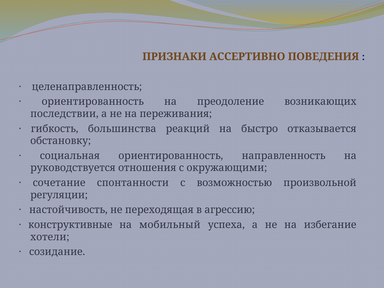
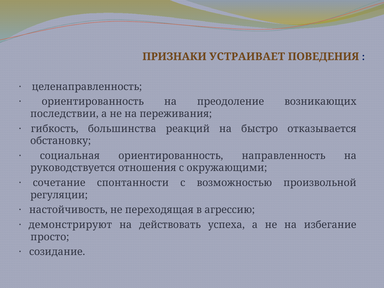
АССЕРТИВНО: АССЕРТИВНО -> УСТРАИВАЕТ (247, 57)
конструктивные: конструктивные -> демонстрируют (70, 225)
мобильный: мобильный -> действовать (170, 225)
хотели: хотели -> просто (50, 237)
